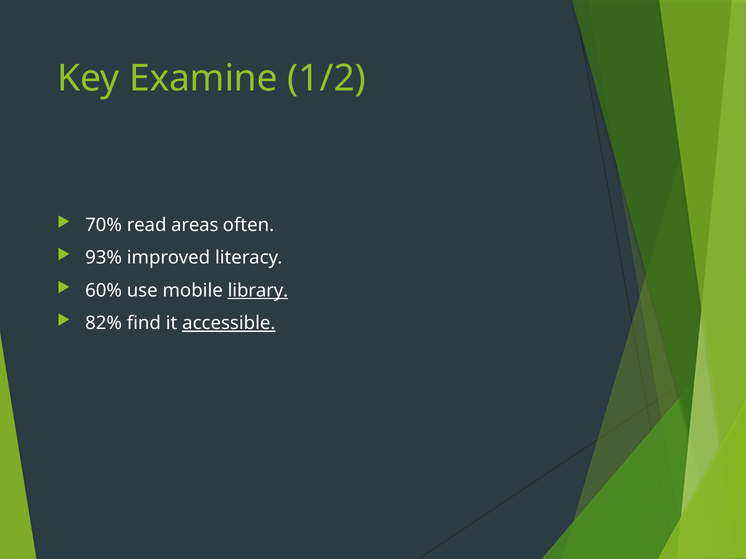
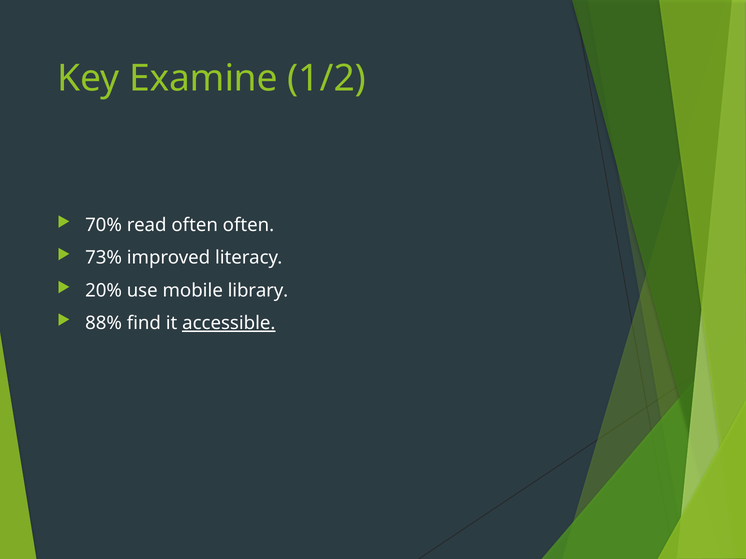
read areas: areas -> often (195, 225)
93%: 93% -> 73% (104, 258)
60%: 60% -> 20% (104, 291)
library underline: present -> none (258, 291)
82%: 82% -> 88% (104, 323)
